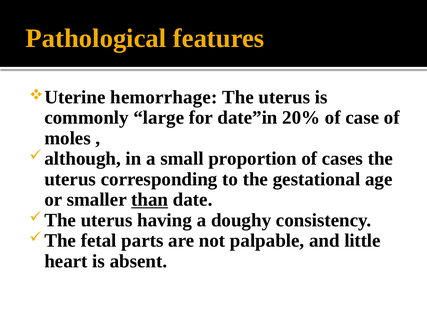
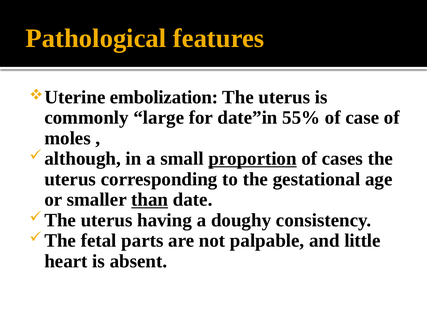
hemorrhage: hemorrhage -> embolization (164, 97)
20%: 20% -> 55% (301, 118)
proportion underline: none -> present (252, 159)
